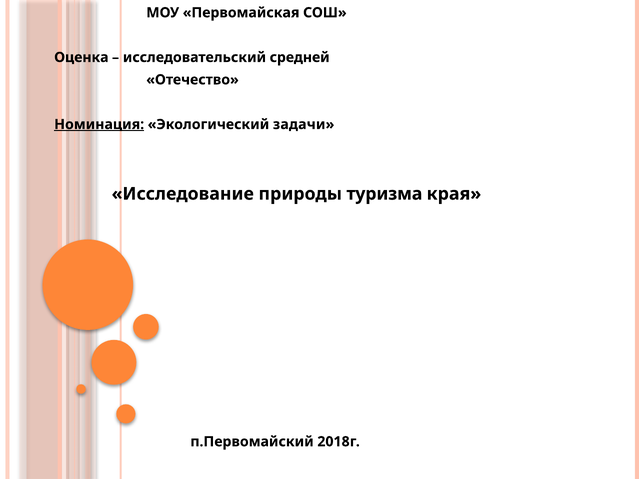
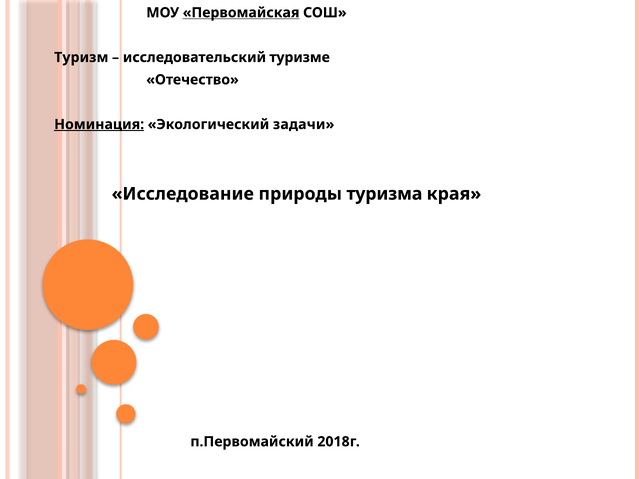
Первомайская underline: none -> present (241, 13)
Оценка: Оценка -> Туризм (81, 57)
средней: средней -> туризме (300, 57)
